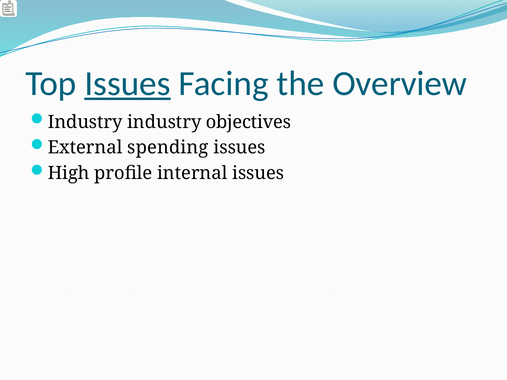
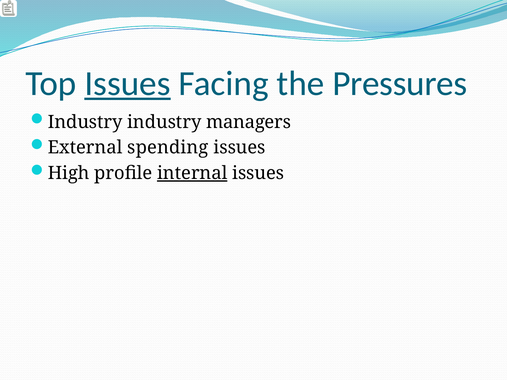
Overview: Overview -> Pressures (400, 84)
objectives: objectives -> managers (248, 122)
internal underline: none -> present (192, 173)
